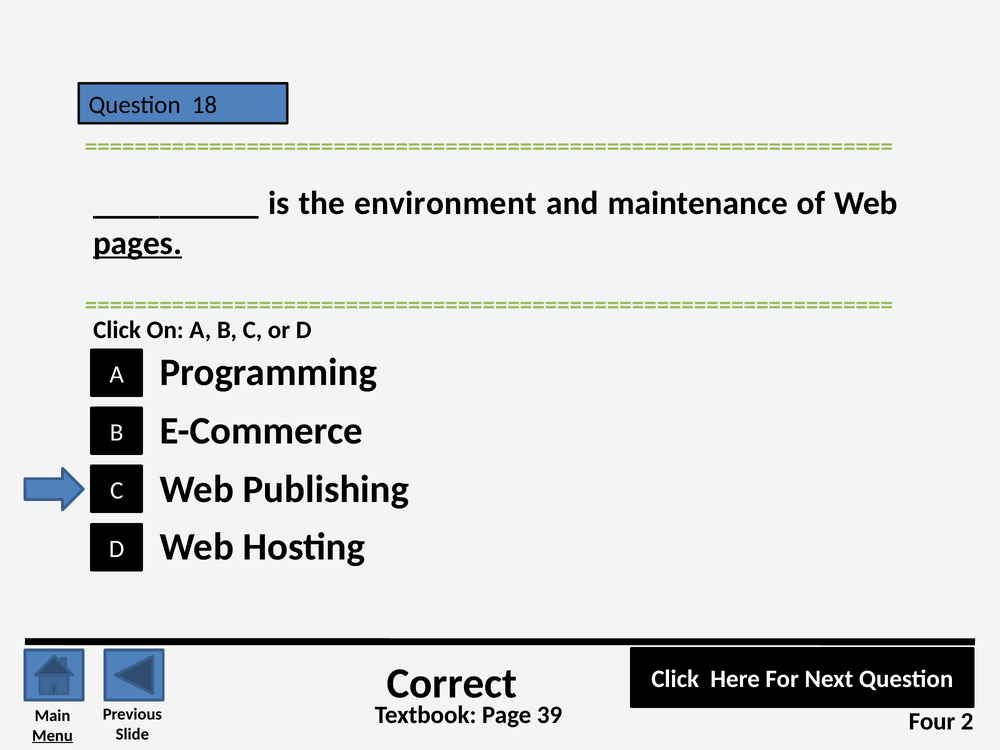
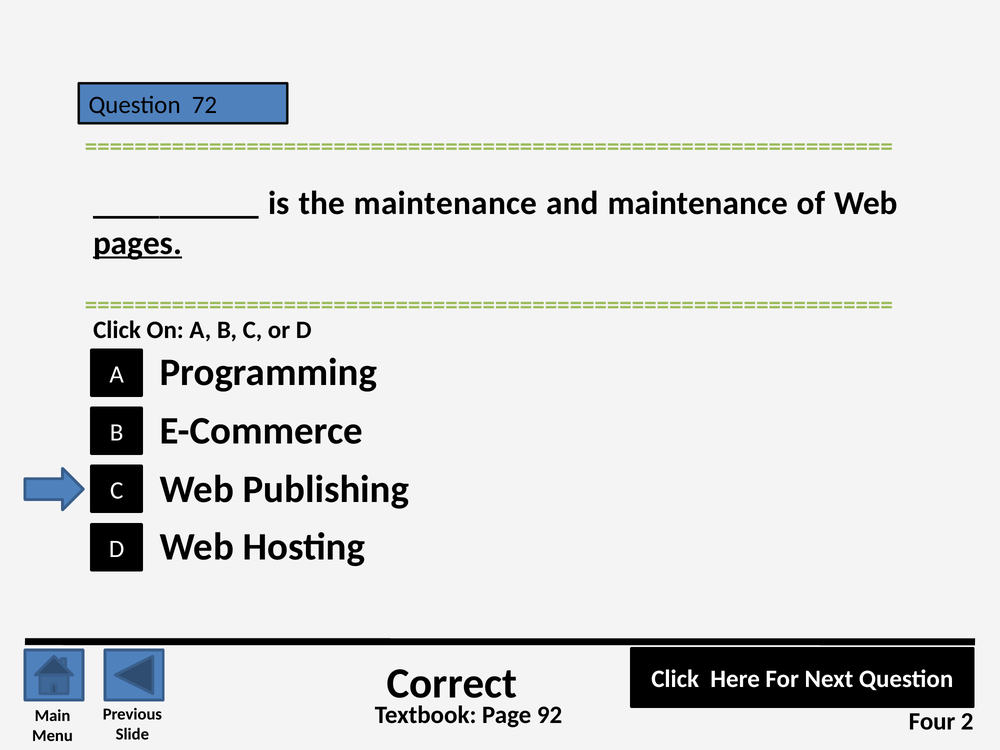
18: 18 -> 72 (204, 105)
the environment: environment -> maintenance (445, 203)
39: 39 -> 92 (550, 715)
Menu underline: present -> none (52, 736)
